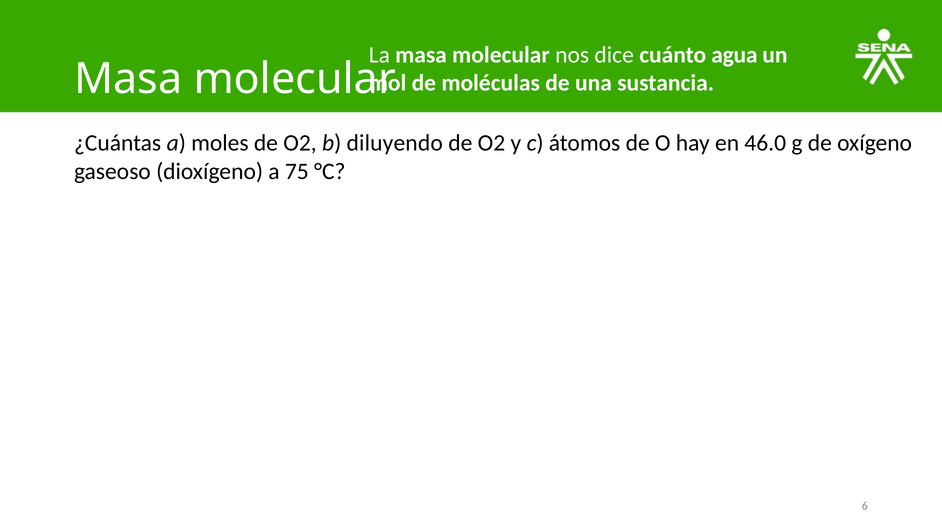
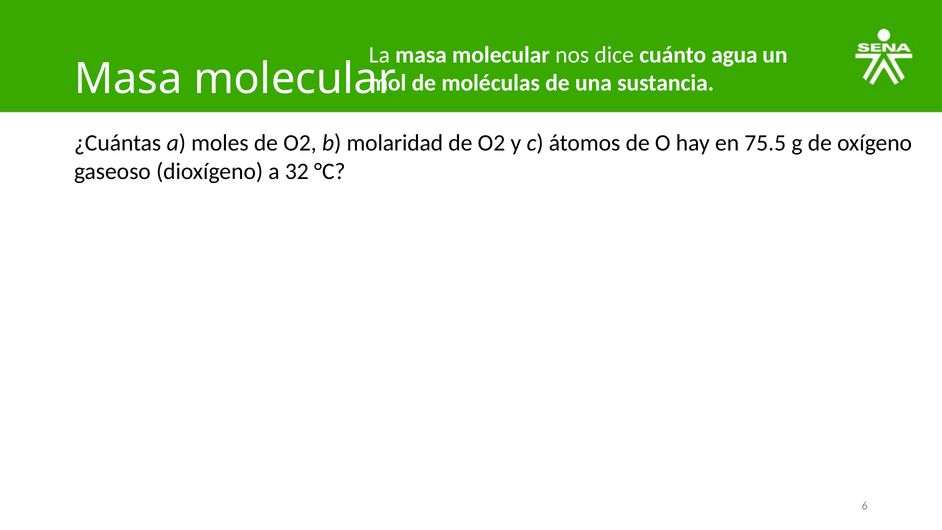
diluyendo: diluyendo -> molaridad (395, 143)
46.0: 46.0 -> 75.5 (765, 143)
75: 75 -> 32 (297, 171)
